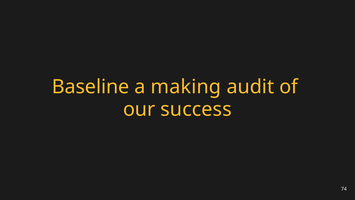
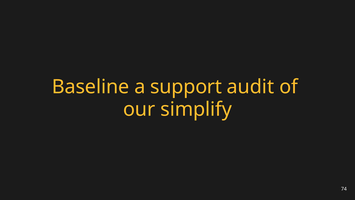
making: making -> support (186, 87)
success: success -> simplify (196, 109)
